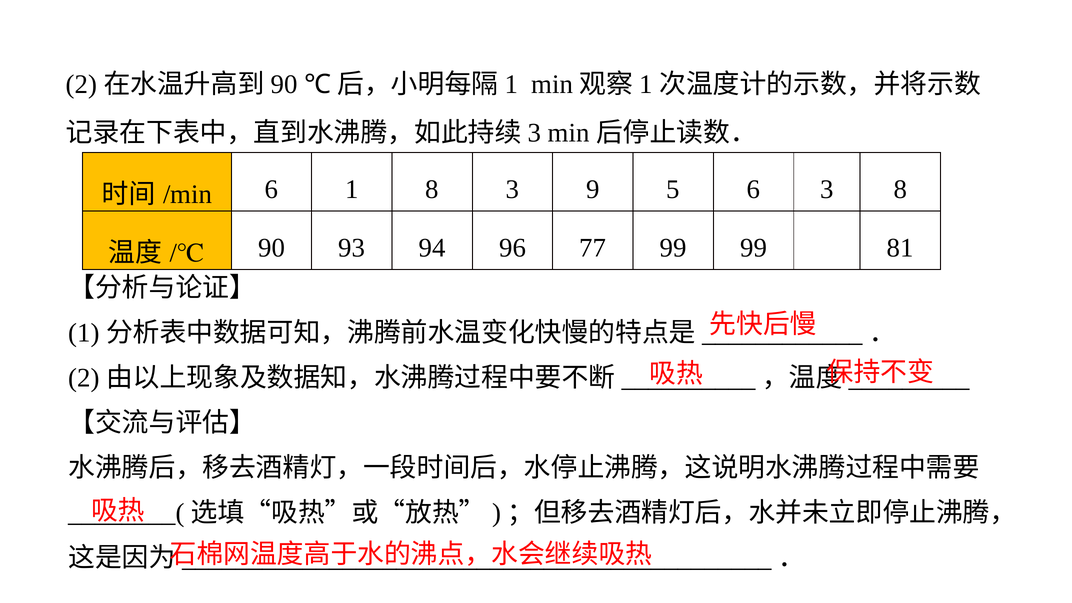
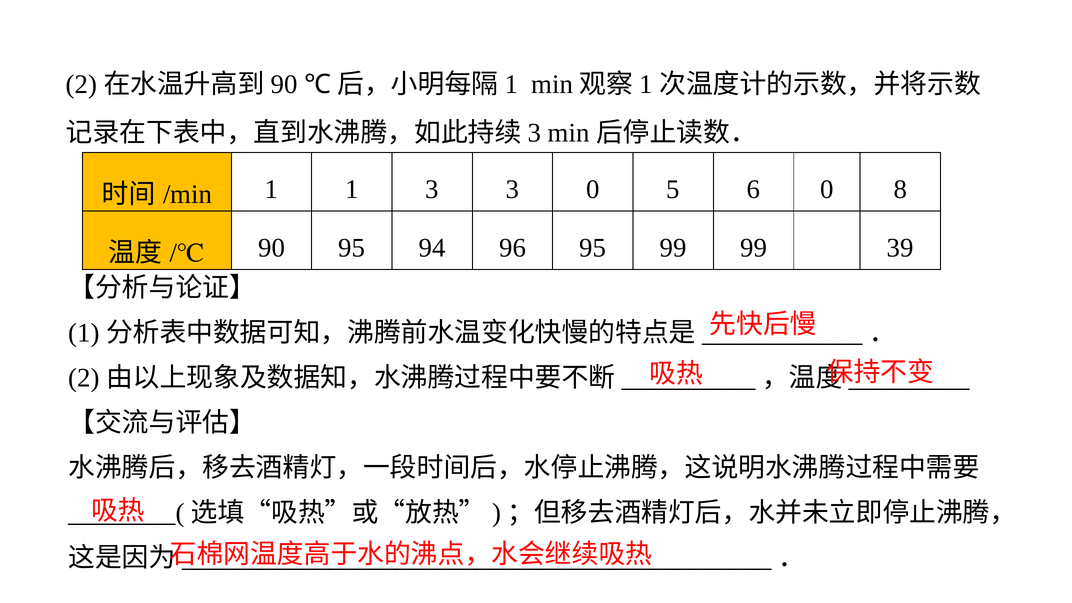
6: 6 -> 1 (272, 189)
1 8: 8 -> 3 (432, 189)
3 9: 9 -> 0 (593, 189)
6 3: 3 -> 0 (827, 189)
90 93: 93 -> 95 (352, 248)
96 77: 77 -> 95 (593, 248)
81: 81 -> 39 (900, 248)
